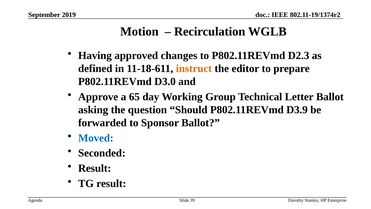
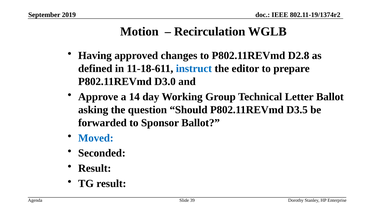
D2.3: D2.3 -> D2.8 (299, 55)
instruct colour: orange -> blue (194, 68)
65: 65 -> 14 (134, 97)
D3.9: D3.9 -> D3.5 (297, 110)
